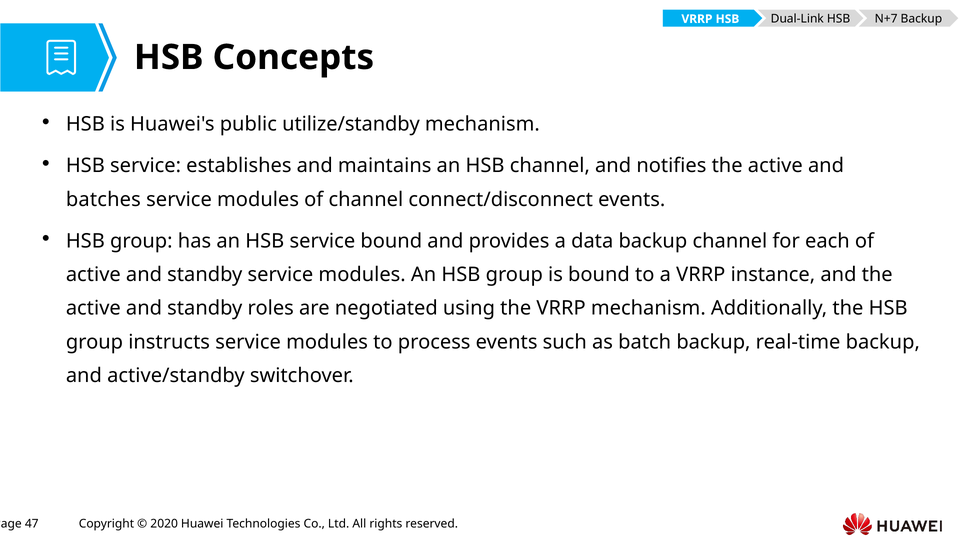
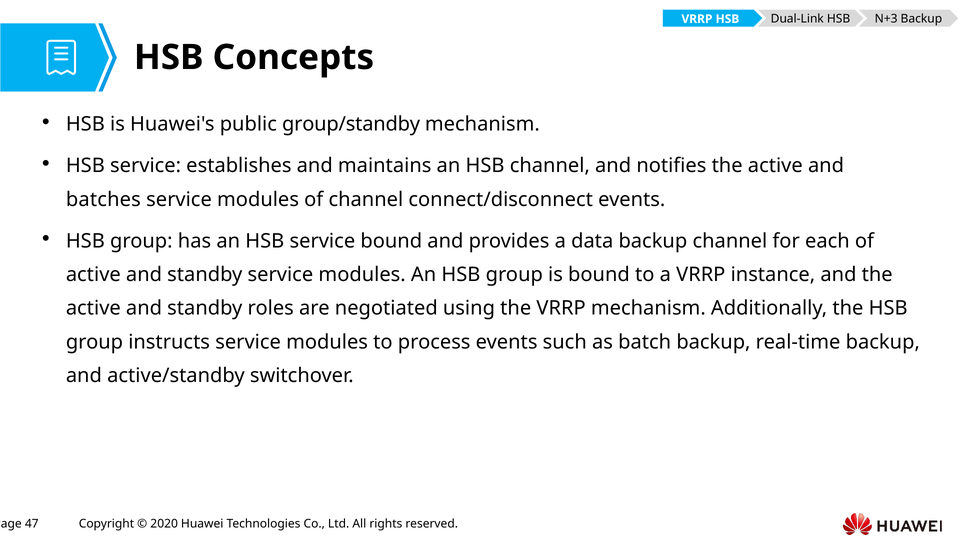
N+7: N+7 -> N+3 (886, 19)
utilize/standby: utilize/standby -> group/standby (351, 124)
